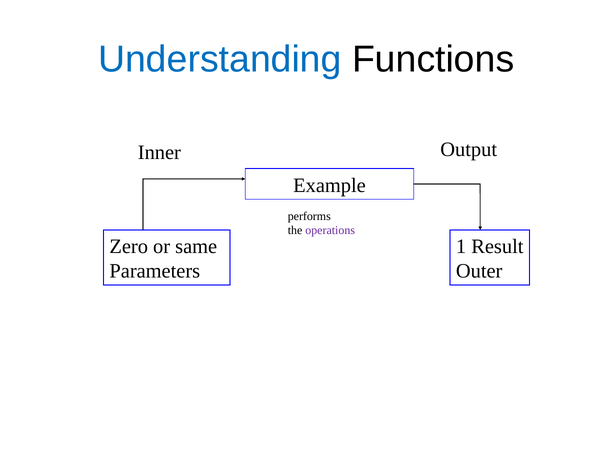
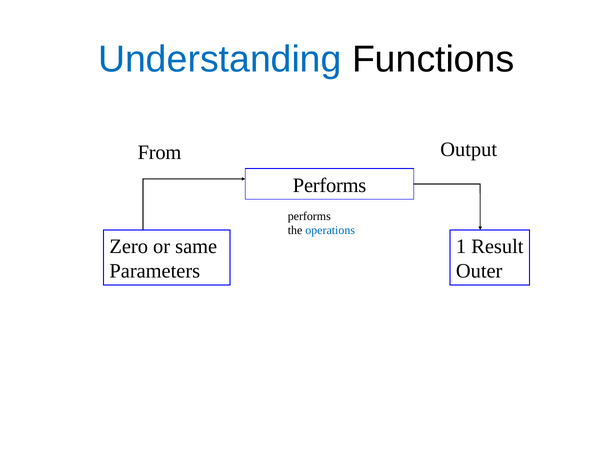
Inner: Inner -> From (159, 152)
Example: Example -> Performs (330, 185)
operations colour: purple -> blue (330, 230)
